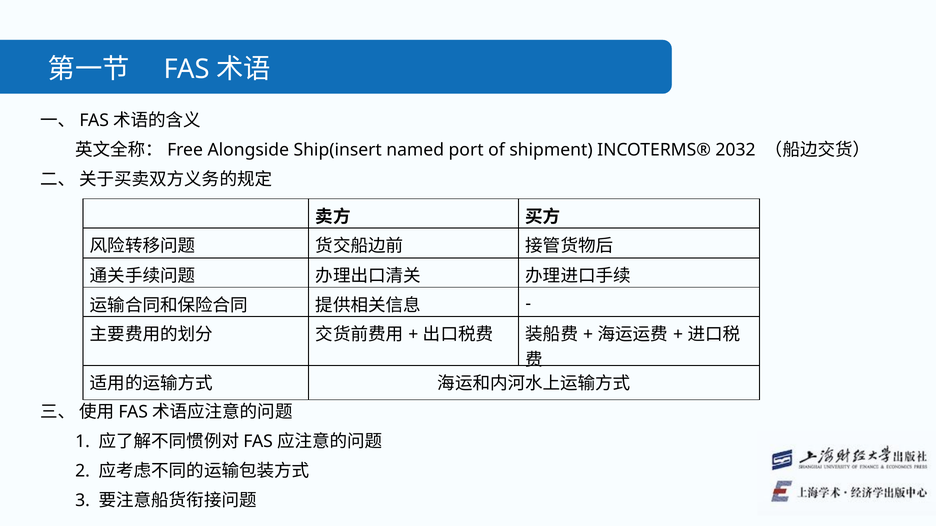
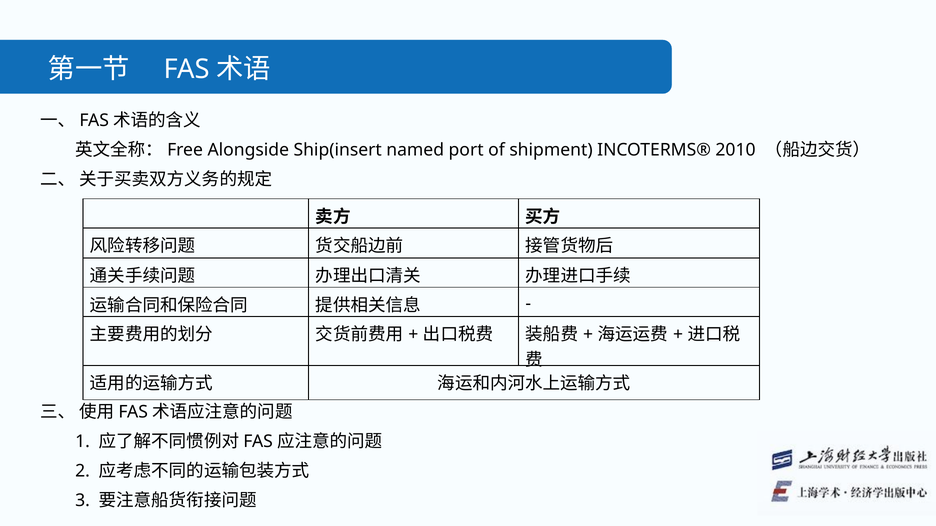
2032: 2032 -> 2010 (736, 150)
